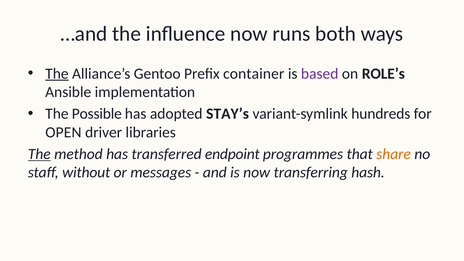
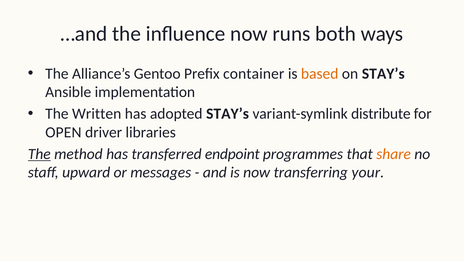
The underline: present -> none (57, 74)
based colour: purple -> orange (320, 74)
on ROLE’s: ROLE’s -> STAY’s (383, 74)
Possible: Possible -> Written (97, 114)
hundreds: hundreds -> distribute (381, 114)
without: without -> upward (86, 173)
hash: hash -> your (368, 173)
